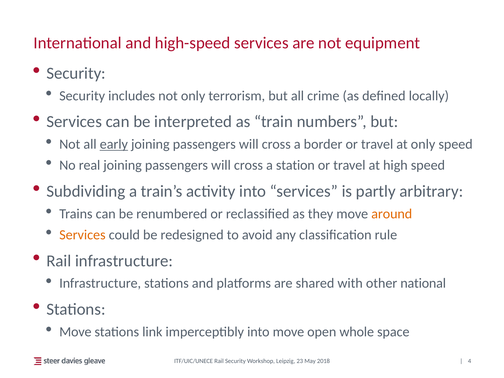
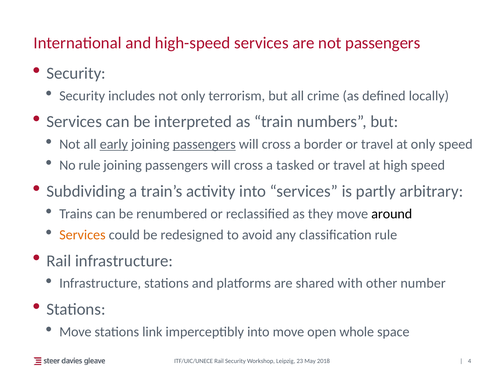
not equipment: equipment -> passengers (383, 43)
passengers underline: none -> present (204, 144)
No real: real -> rule (90, 165)
station: station -> tasked (295, 165)
around colour: orange -> black (392, 214)
national: national -> number (423, 283)
